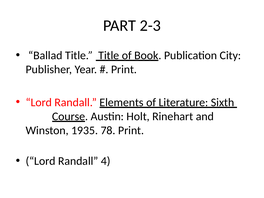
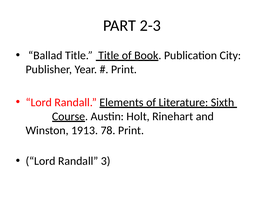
1935: 1935 -> 1913 (85, 130)
4: 4 -> 3 (106, 161)
